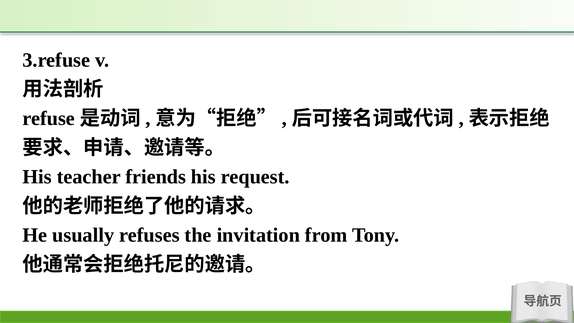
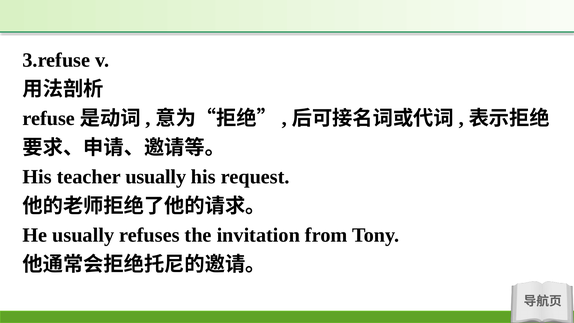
teacher friends: friends -> usually (156, 177)
